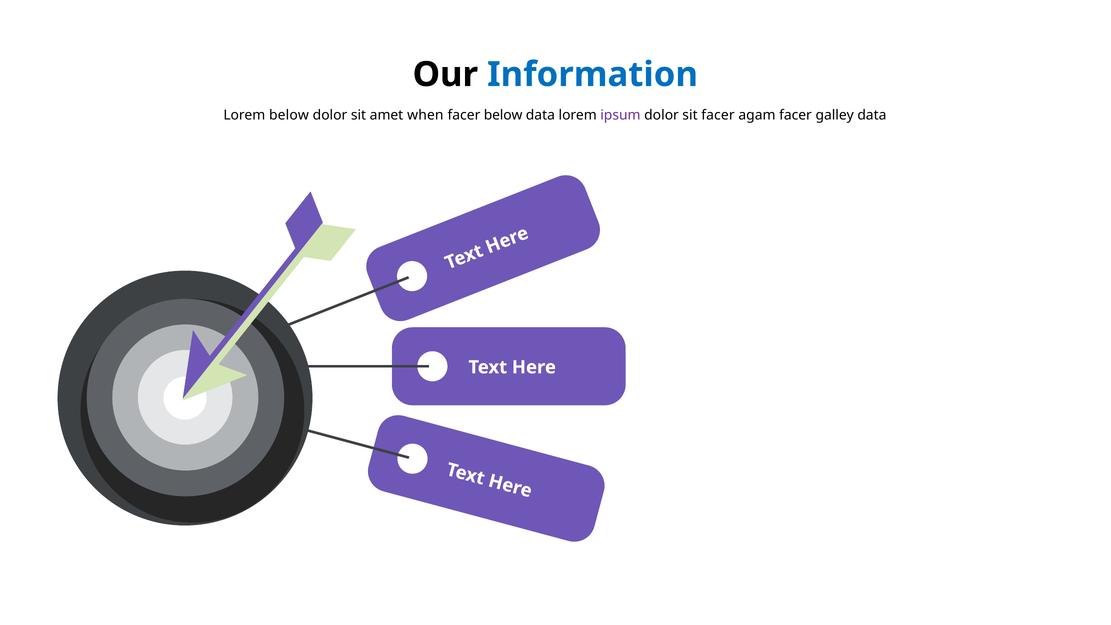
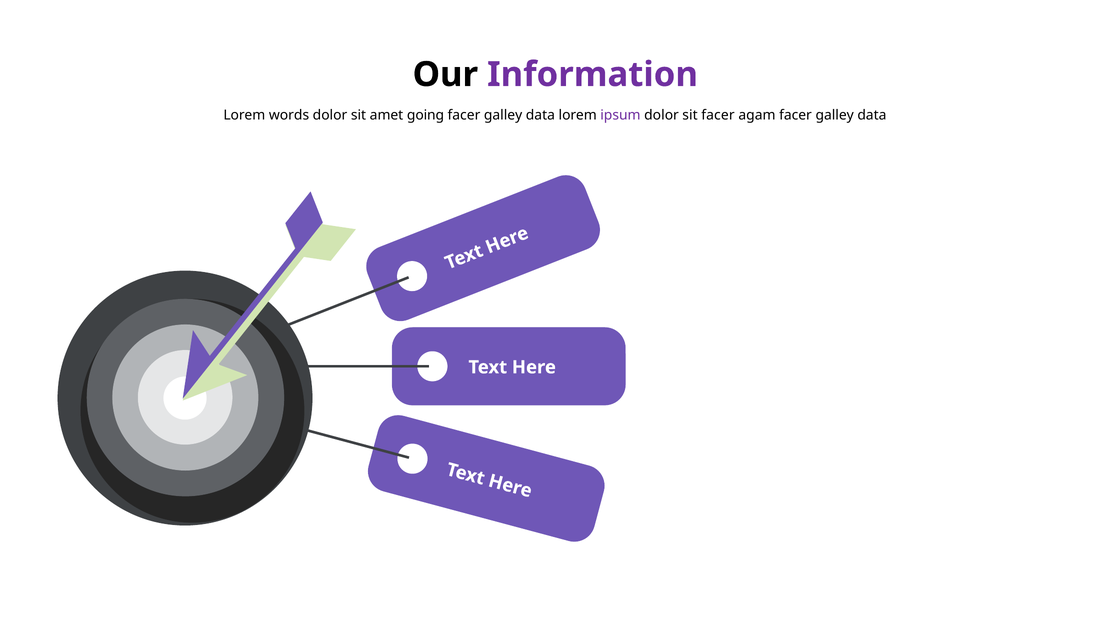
Information colour: blue -> purple (593, 75)
Lorem below: below -> words (289, 115)
when: when -> going (426, 115)
below: below -> galley (503, 115)
